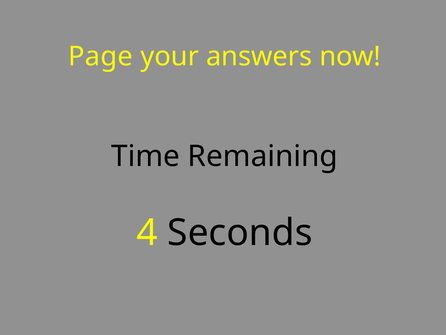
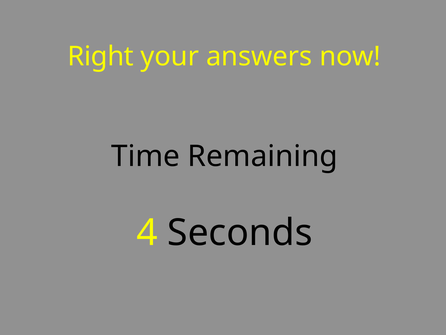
Page: Page -> Right (101, 57)
